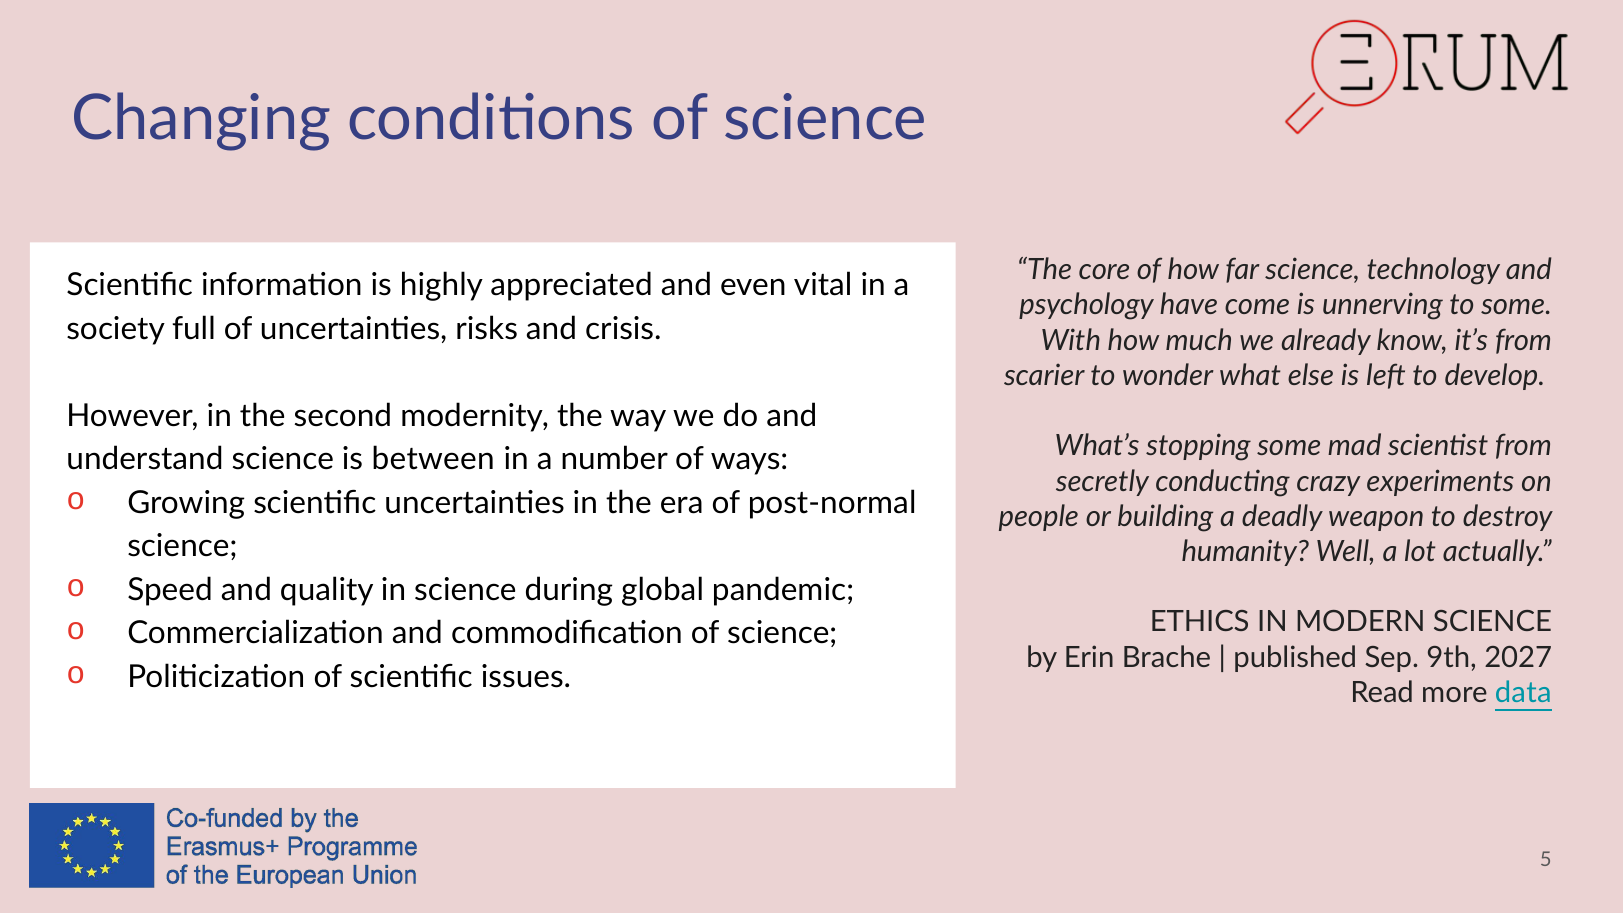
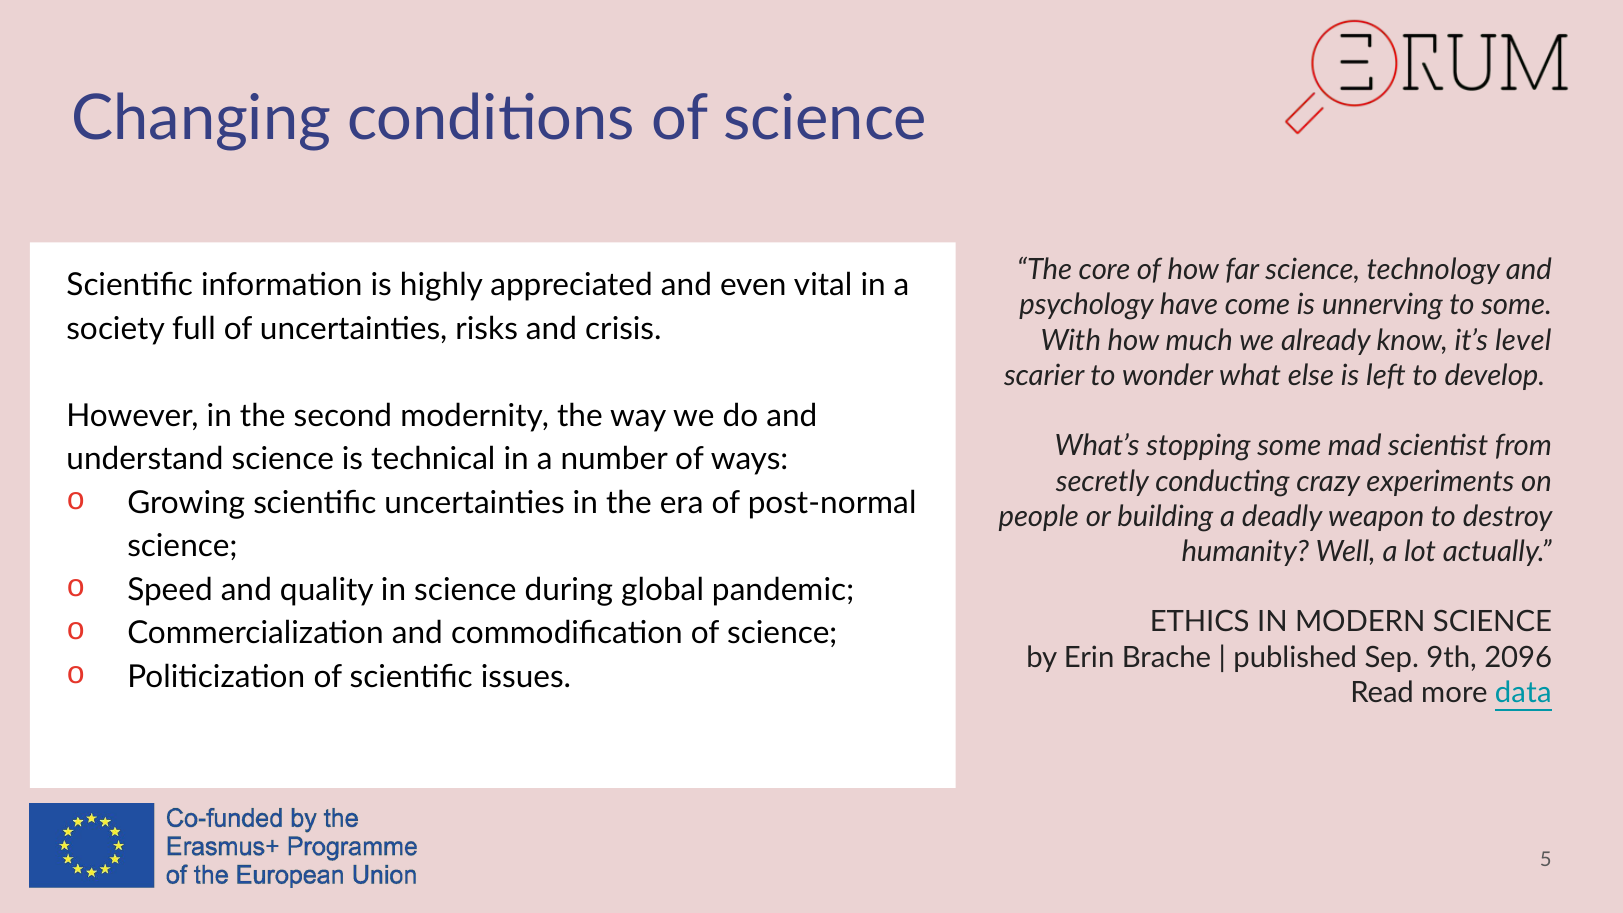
it’s from: from -> level (1523, 340)
between: between -> technical (433, 459)
2027: 2027 -> 2096 (1518, 657)
